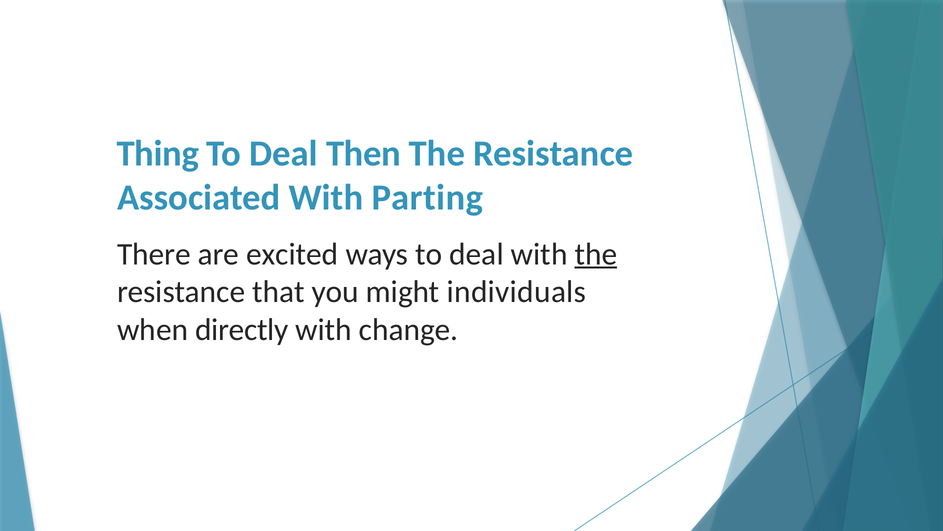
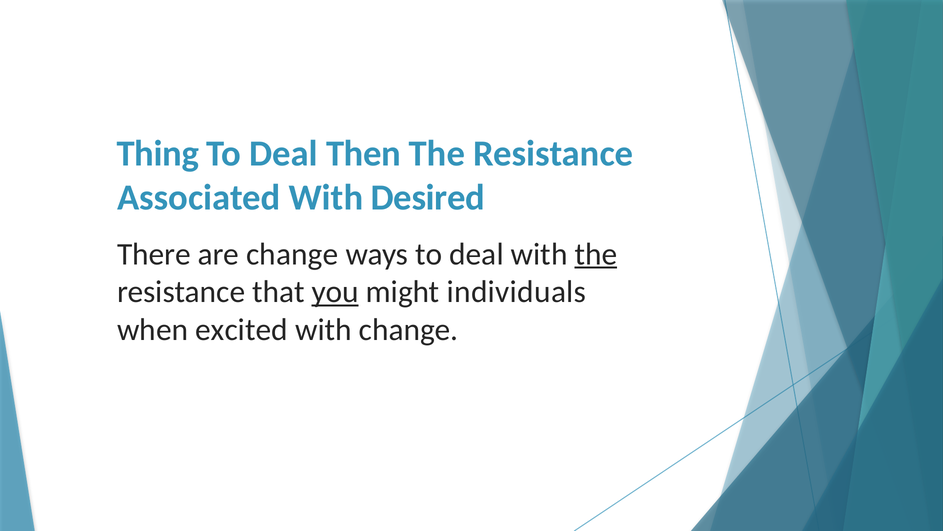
Parting: Parting -> Desired (428, 197)
are excited: excited -> change (292, 254)
you underline: none -> present (335, 292)
directly: directly -> excited (242, 329)
